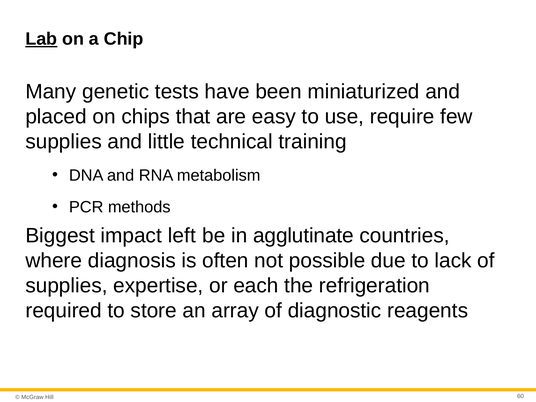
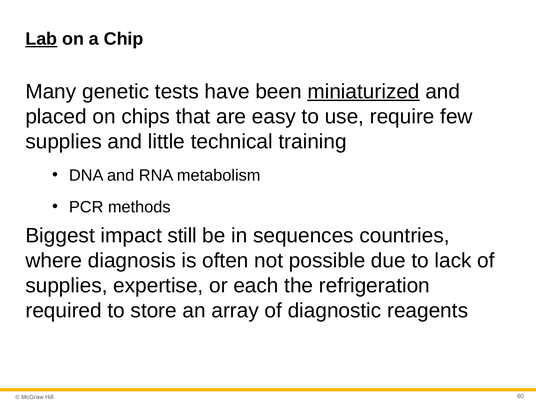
miniaturized underline: none -> present (364, 91)
left: left -> still (182, 236)
agglutinate: agglutinate -> sequences (303, 236)
